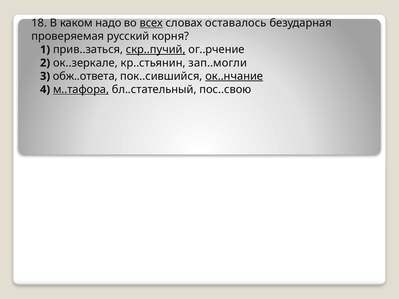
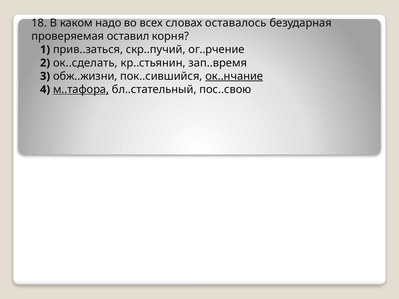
всех underline: present -> none (151, 23)
русский: русский -> оставил (128, 36)
скр..пучий underline: present -> none (156, 50)
ок..зеркале: ок..зеркале -> ок..сделать (85, 63)
зап..могли: зап..могли -> зап..время (218, 63)
обж..ответа: обж..ответа -> обж..жизни (85, 76)
